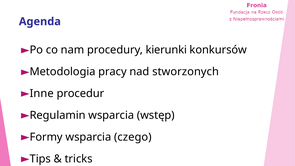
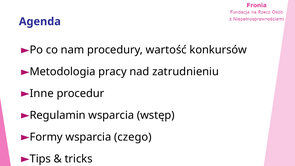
kierunki: kierunki -> wartość (166, 50)
stworzonych: stworzonych -> zatrudnieniu (186, 72)
